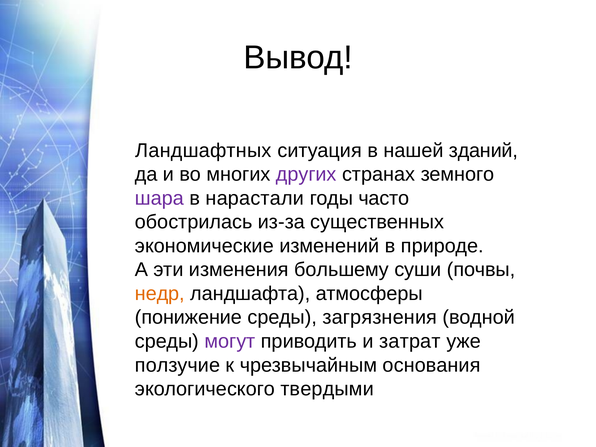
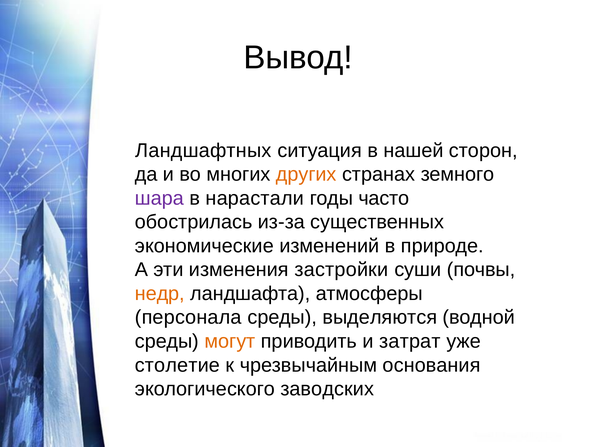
зданий: зданий -> сторон (483, 151)
других colour: purple -> orange (306, 174)
большему: большему -> застройки (341, 270)
понижение: понижение -> персонала (188, 317)
загрязнения: загрязнения -> выделяются (380, 317)
могут colour: purple -> orange (230, 341)
ползучие: ползучие -> столетие (177, 365)
твердыми: твердыми -> заводских (327, 389)
